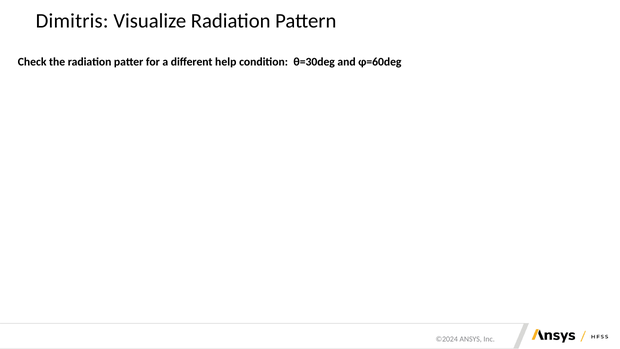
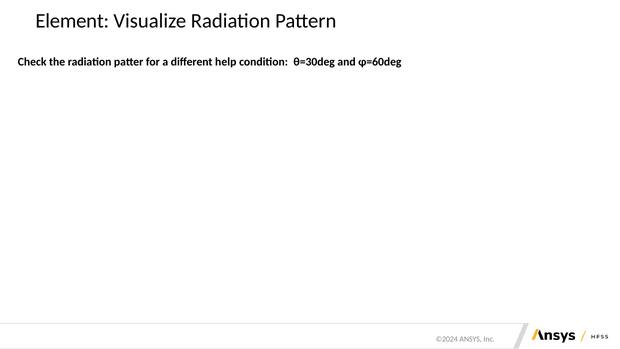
Dimitris: Dimitris -> Element (72, 21)
